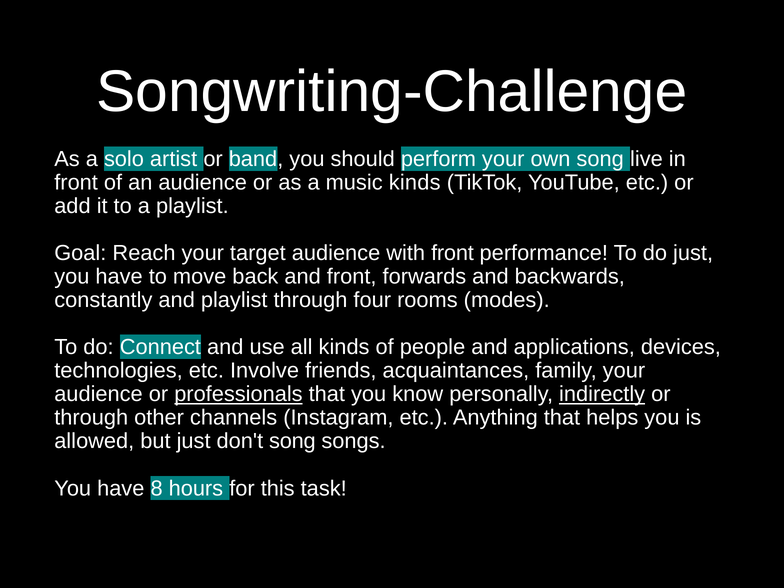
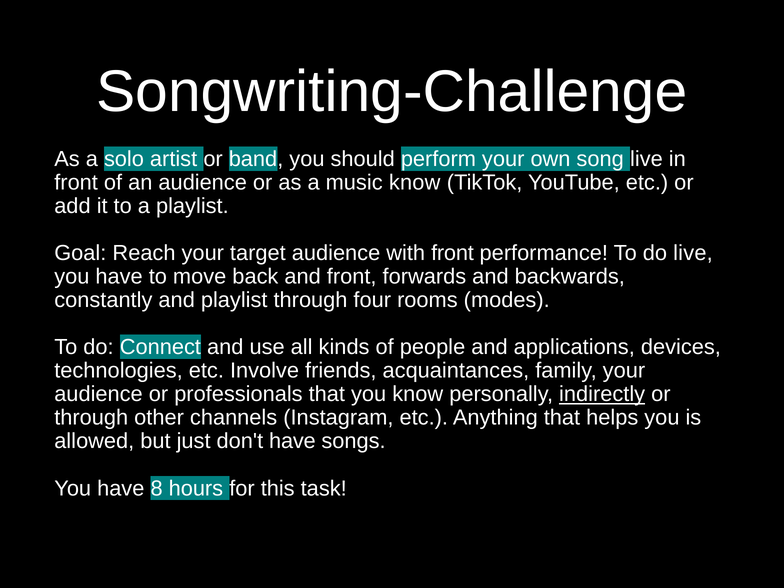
music kinds: kinds -> know (415, 183)
do just: just -> live (693, 253)
professionals underline: present -> none (238, 394)
don't song: song -> have (292, 441)
